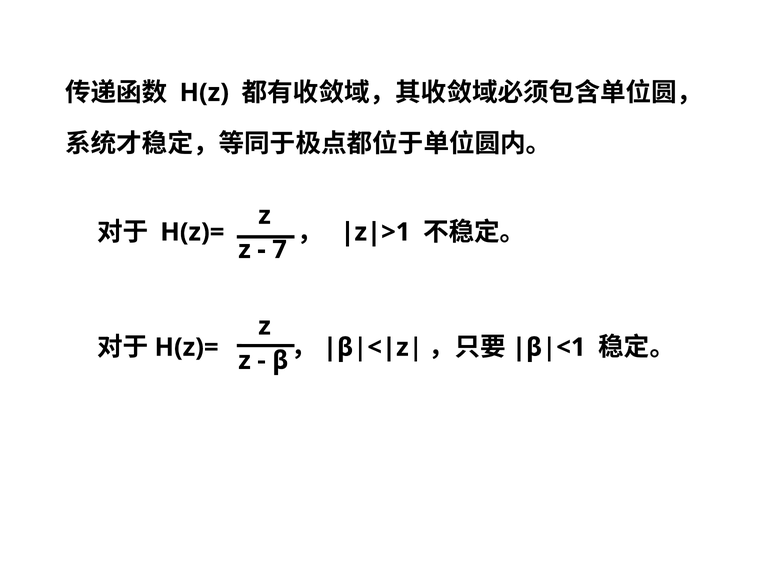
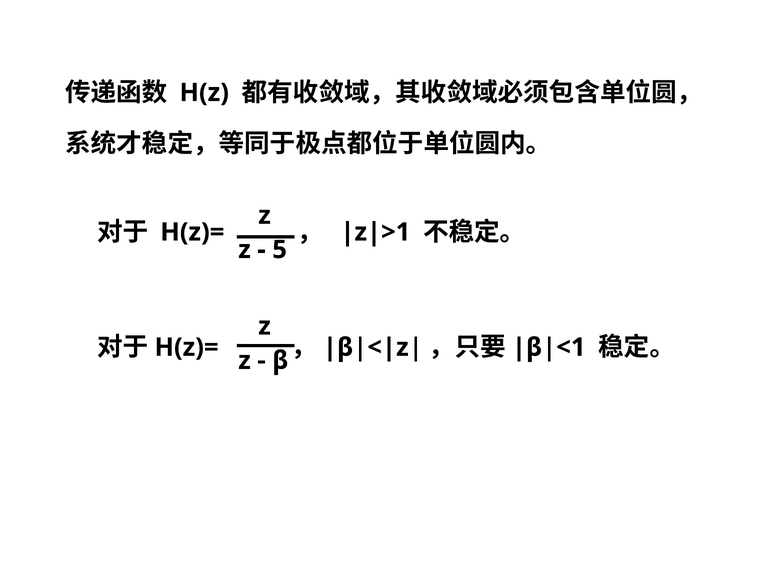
7: 7 -> 5 (280, 250)
